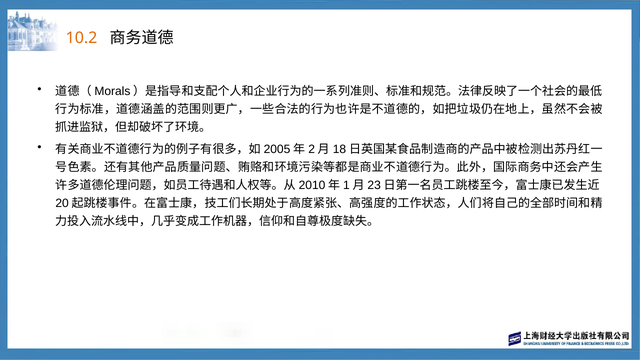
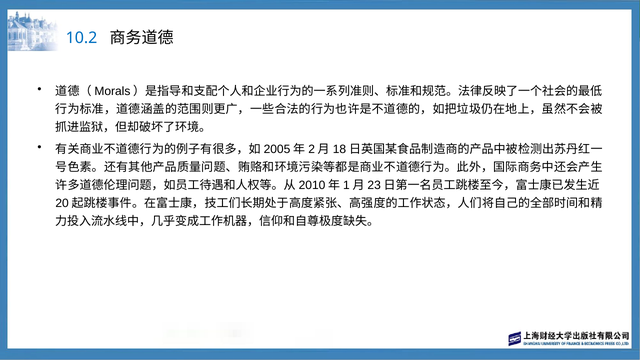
10.2 colour: orange -> blue (82, 38)
